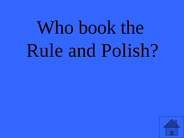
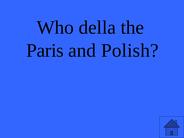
book: book -> della (97, 27)
Rule: Rule -> Paris (45, 50)
